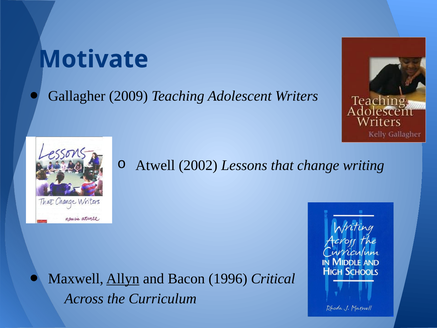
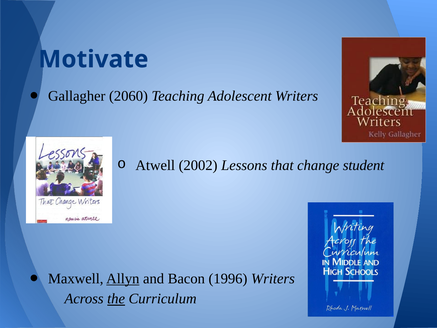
2009: 2009 -> 2060 (128, 96)
writing: writing -> student (364, 165)
1996 Critical: Critical -> Writers (273, 279)
the underline: none -> present (116, 299)
